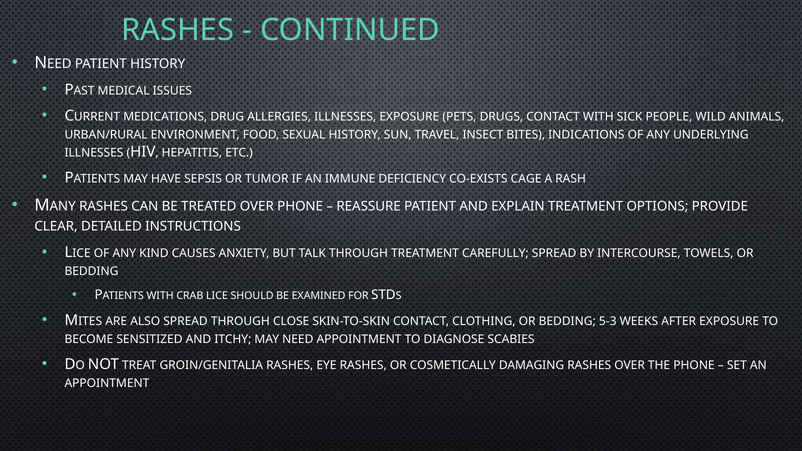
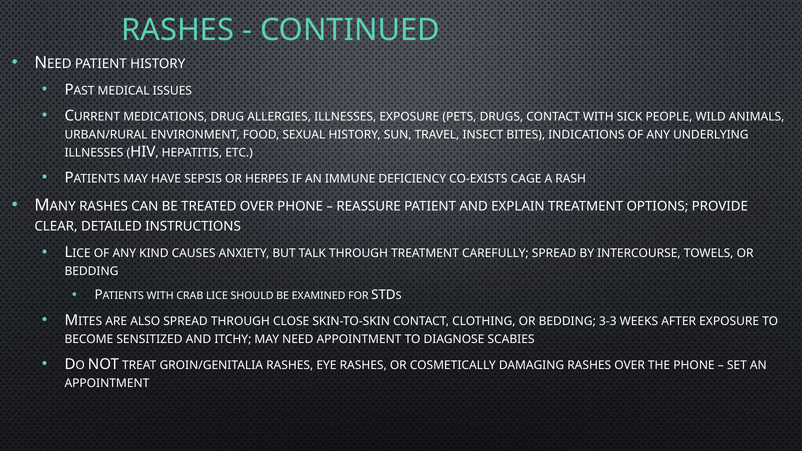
TUMOR: TUMOR -> HERPES (267, 179)
5-3: 5-3 -> 3-3 (608, 321)
